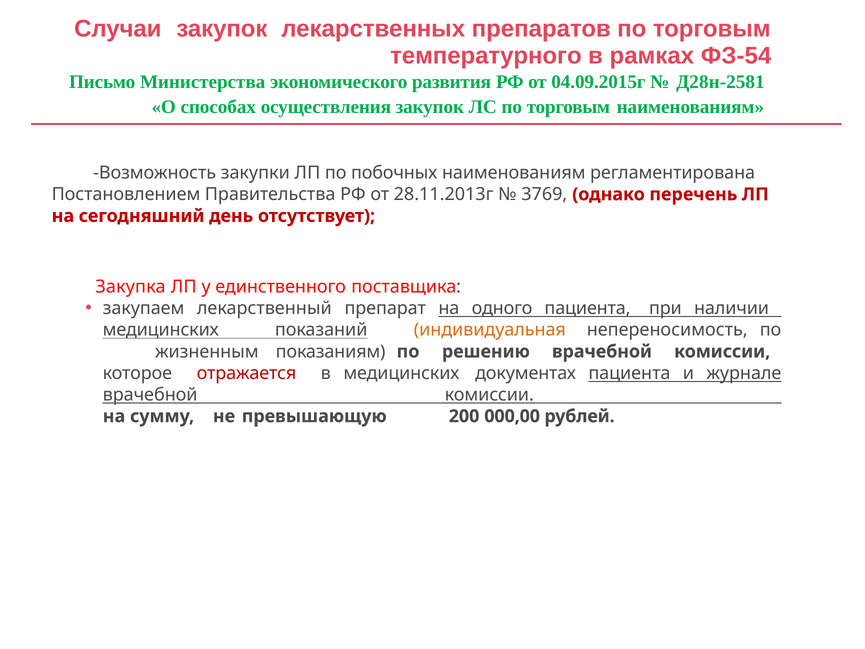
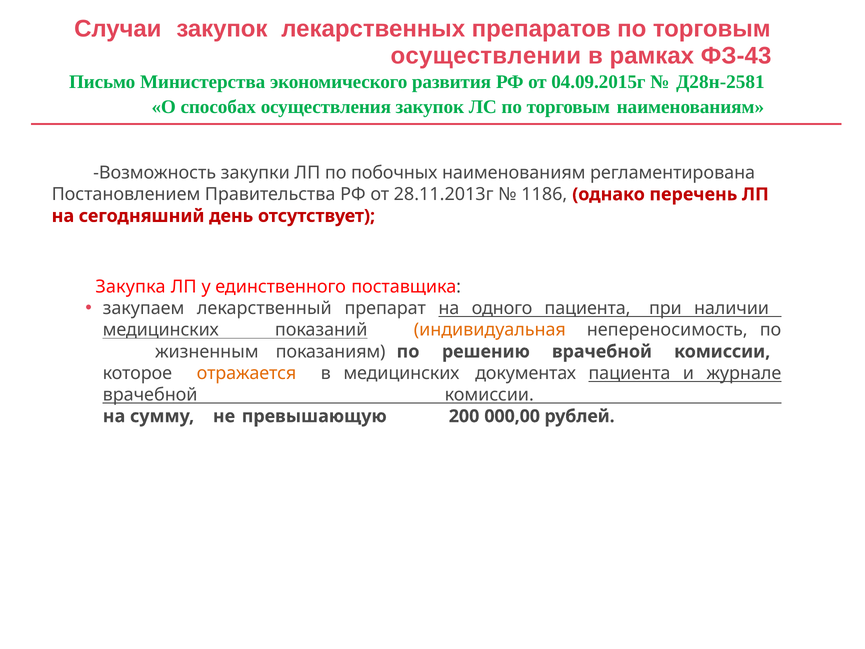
температурного: температурного -> осуществлении (486, 56)
ФЗ-54: ФЗ-54 -> ФЗ-43 (736, 56)
3769: 3769 -> 1186 (544, 194)
отражается colour: red -> orange (246, 373)
